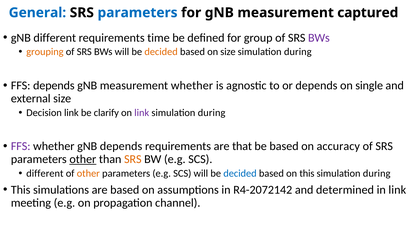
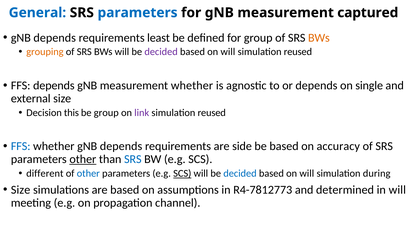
different: different -> depends (55, 38)
time: time -> least (159, 38)
BWs colour: purple -> orange (319, 38)
decided colour: orange -> purple (161, 52)
size: size -> will (228, 52)
during: during -> reused (298, 52)
Decision link: link -> this (71, 113)
be clarify: clarify -> group (106, 113)
during: during -> reused (212, 113)
FFS colour: purple -> blue (21, 146)
that: that -> side (242, 146)
SRS colour: orange -> blue (133, 159)
other colour: orange -> blue (88, 174)
SCS underline: none -> present (182, 174)
this: this -> will (307, 174)
This: This -> Size (21, 190)
R4-2072142: R4-2072142 -> R4-7812773 (263, 190)
in link: link -> will (397, 190)
